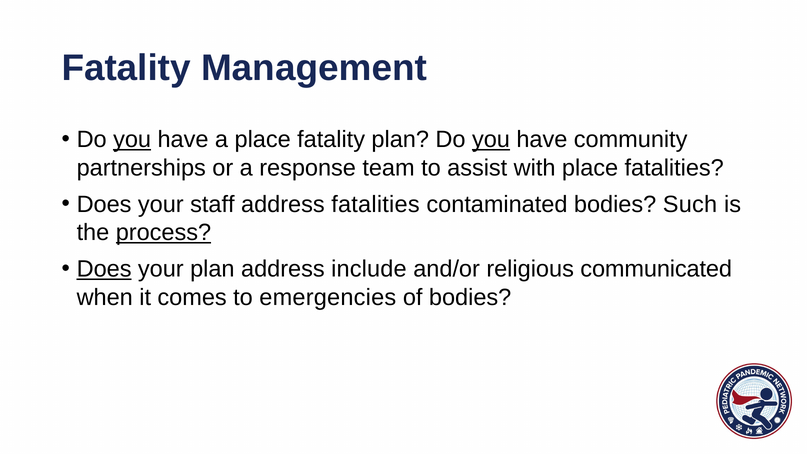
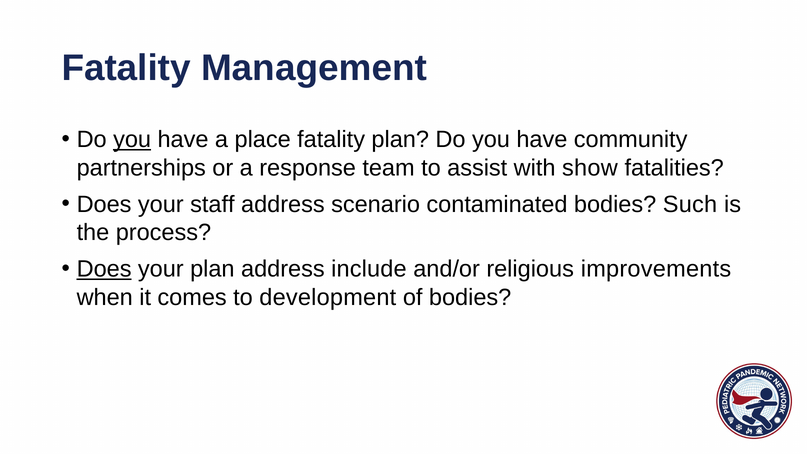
you underline: present -> none (491, 140)
with place: place -> show (590, 168)
address fatalities: fatalities -> scenario (376, 204)
process underline: present -> none (163, 233)
communicated: communicated -> improvements (656, 269)
emergencies: emergencies -> development (328, 297)
